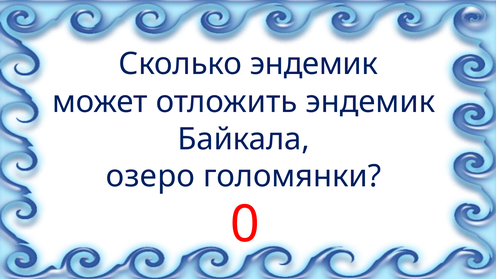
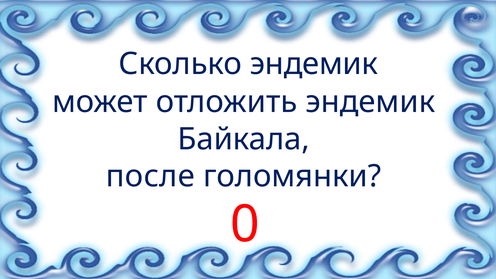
озеро: озеро -> после (150, 176)
